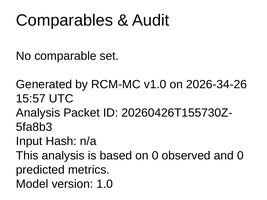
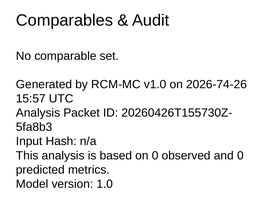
2026-34-26: 2026-34-26 -> 2026-74-26 (217, 84)
